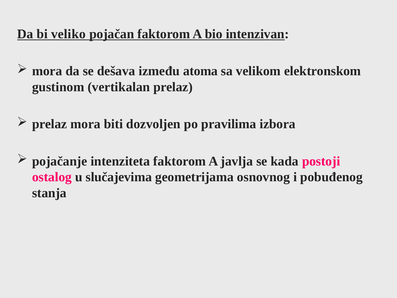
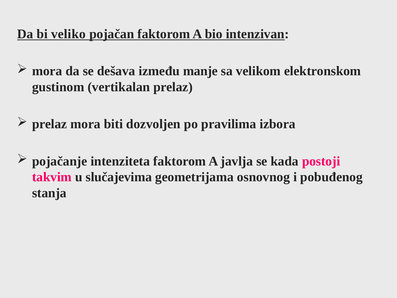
atoma: atoma -> manje (200, 71)
ostalog: ostalog -> takvim (52, 177)
